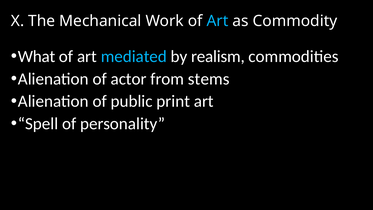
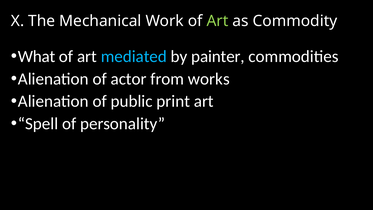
Art colour: light blue -> light green (218, 21)
realism: realism -> painter (218, 56)
stems: stems -> works (209, 79)
